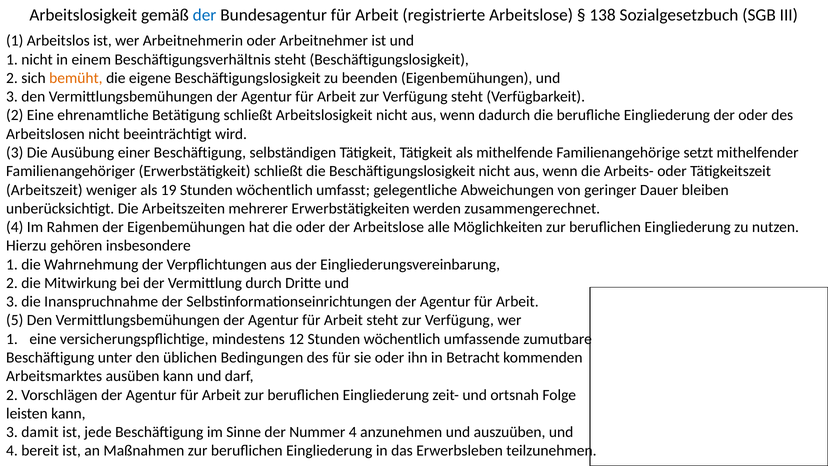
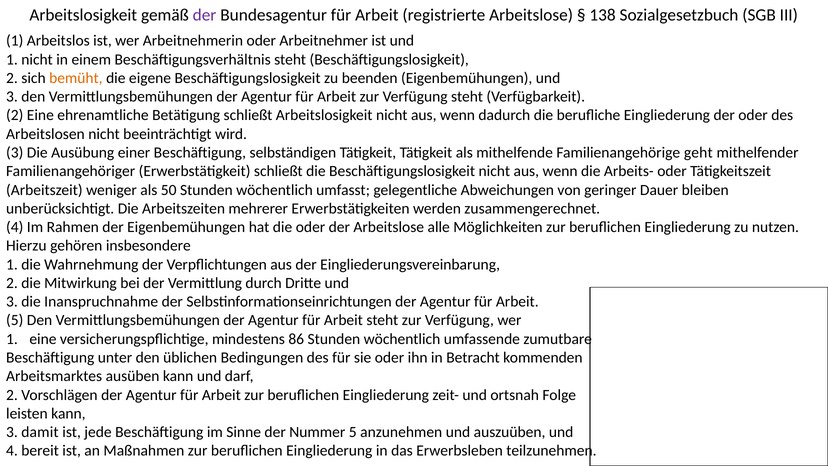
der colour: blue -> purple (205, 15)
setzt: setzt -> geht (698, 153)
19: 19 -> 50 (169, 190)
12: 12 -> 86 (296, 339)
Nummer 4: 4 -> 5 (353, 432)
